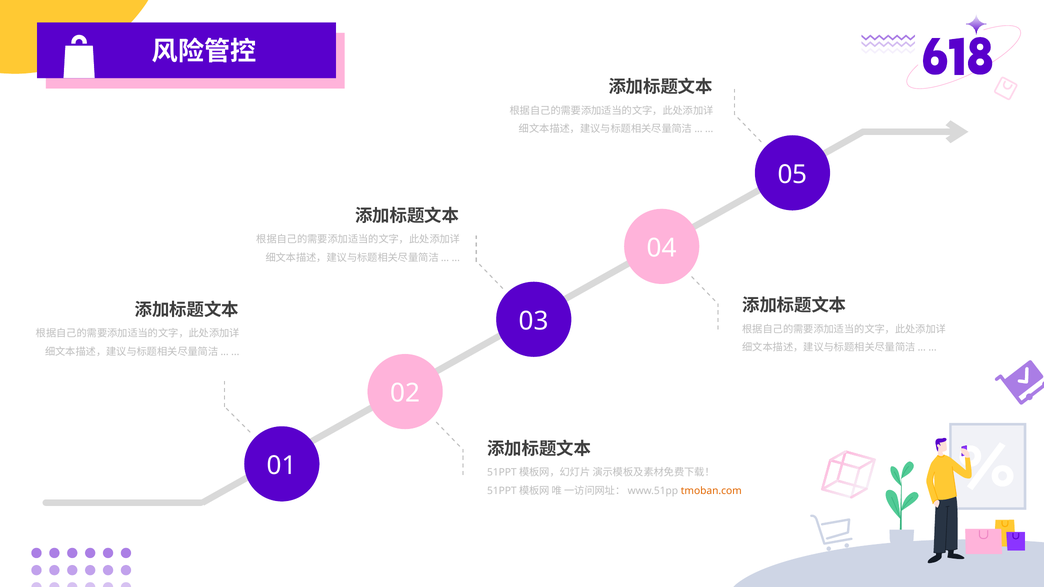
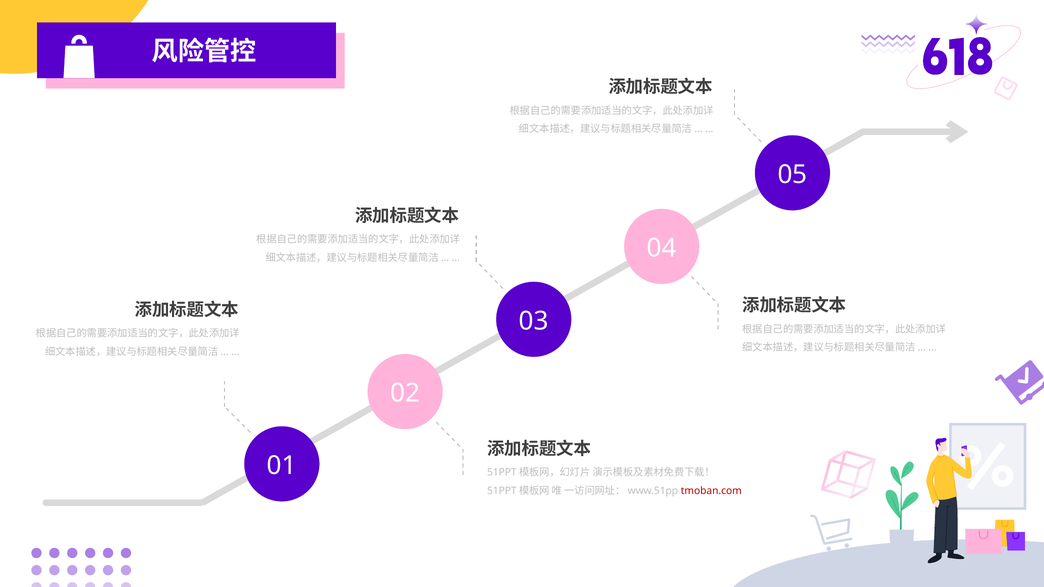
tmoban.com colour: orange -> red (711, 491)
